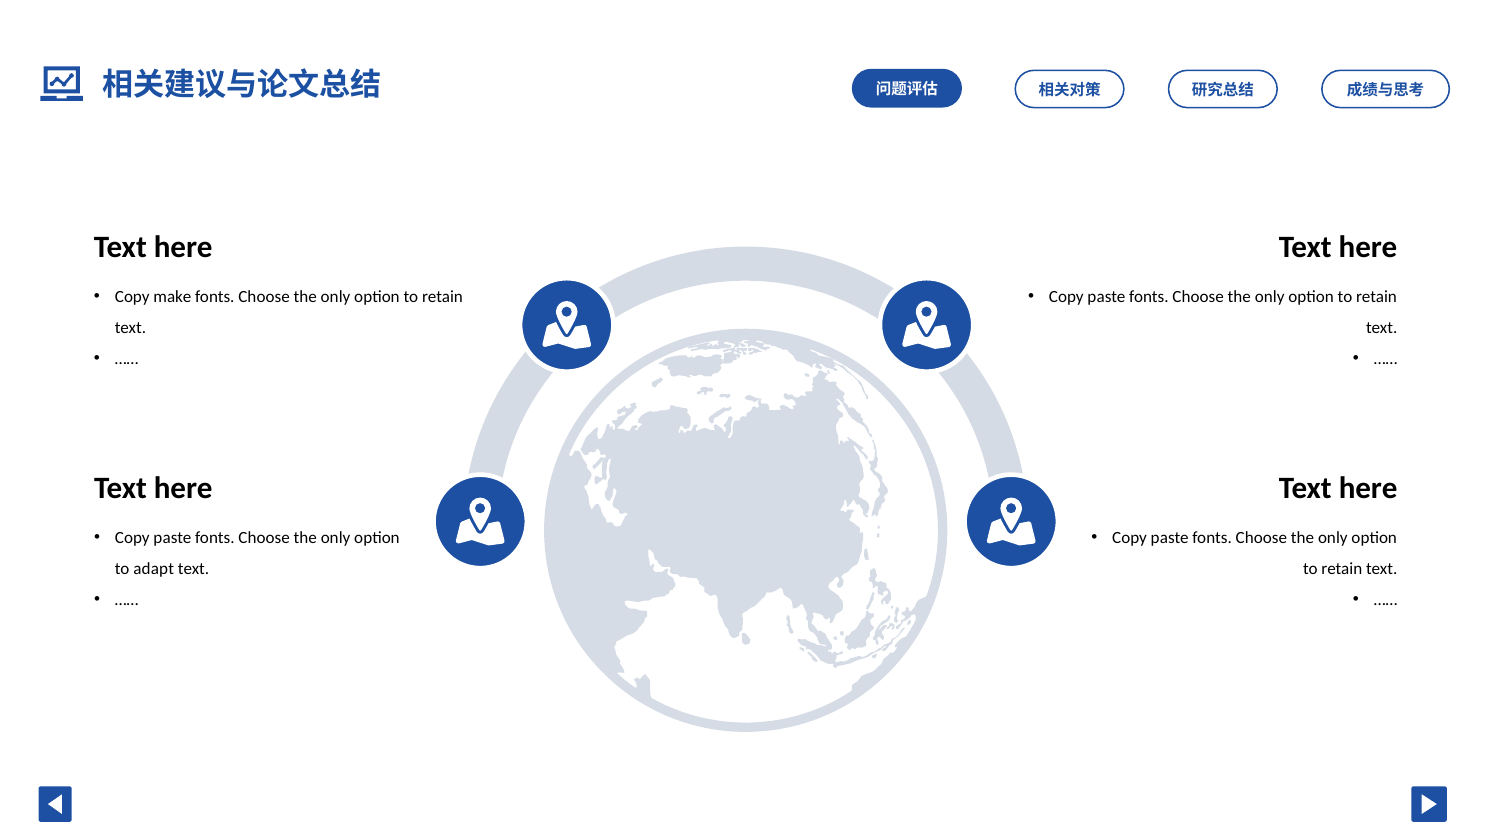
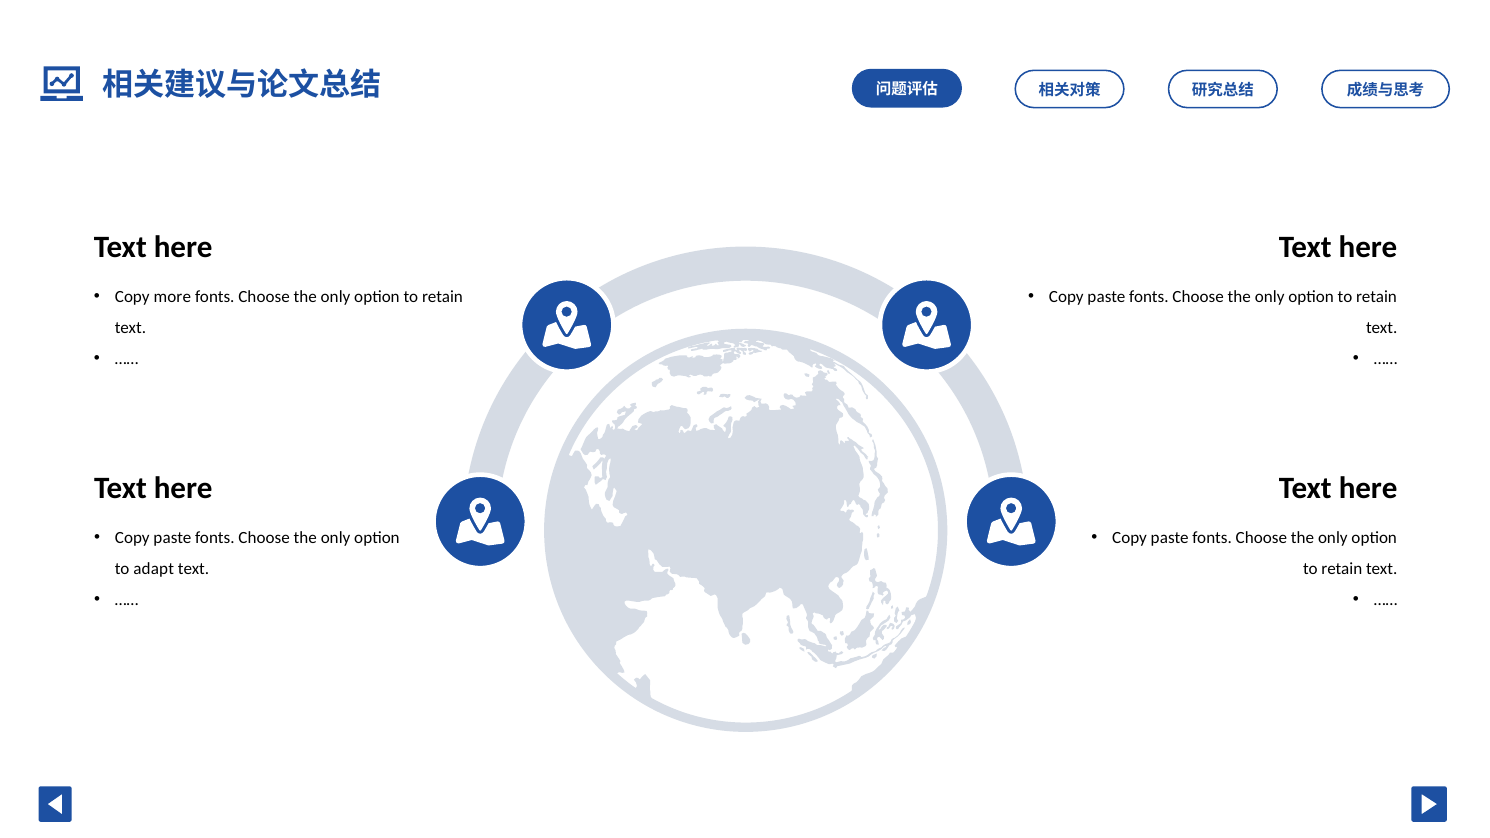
make: make -> more (172, 297)
